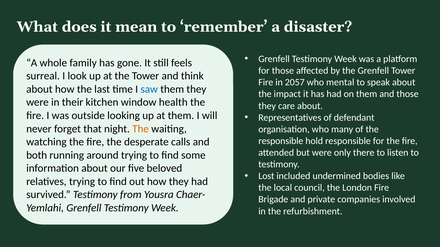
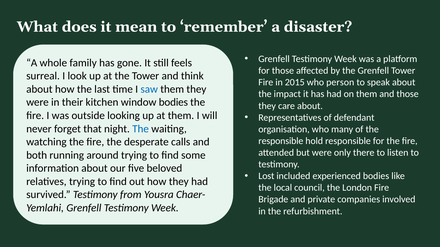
2057: 2057 -> 2015 (295, 83)
mental: mental -> person (340, 83)
window health: health -> bodies (173, 103)
The colour: orange -> blue (141, 129)
undermined: undermined -> experienced (337, 176)
